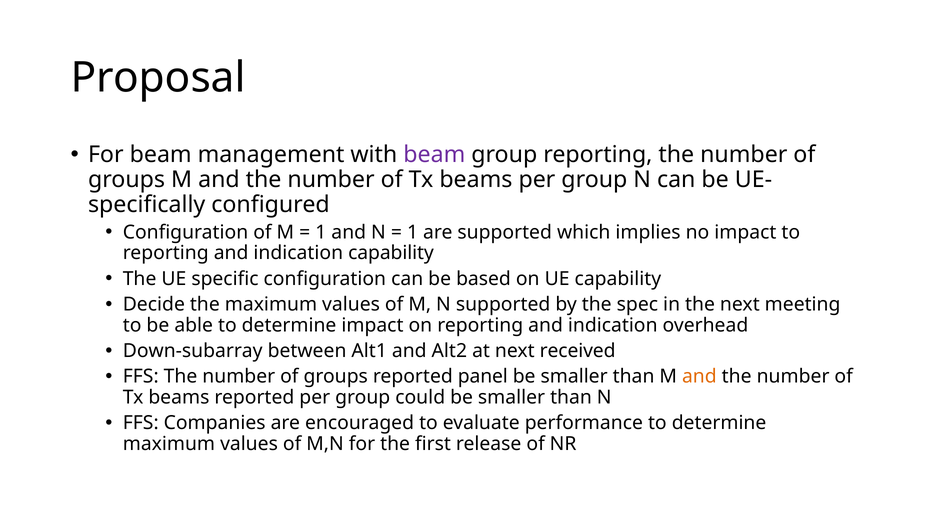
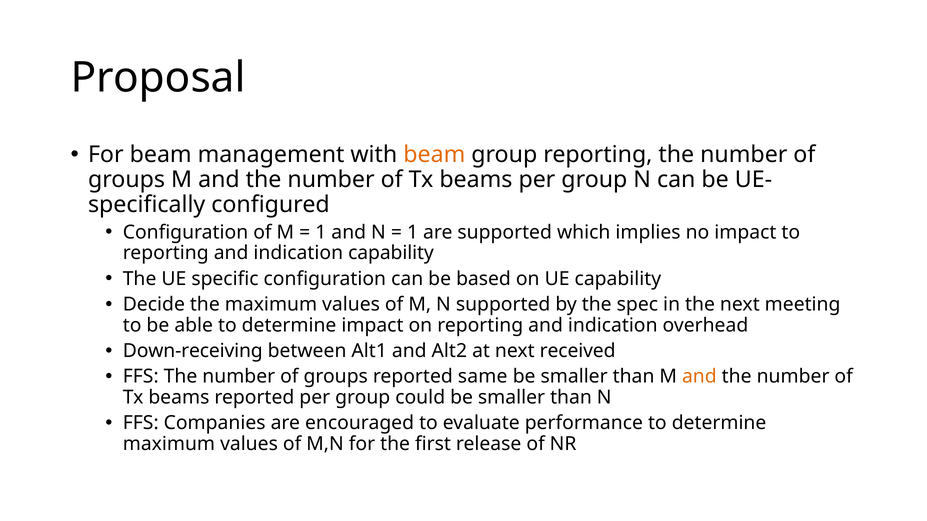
beam colour: purple -> orange (434, 155)
Down-subarray: Down-subarray -> Down-receiving (193, 351)
panel: panel -> same (483, 377)
